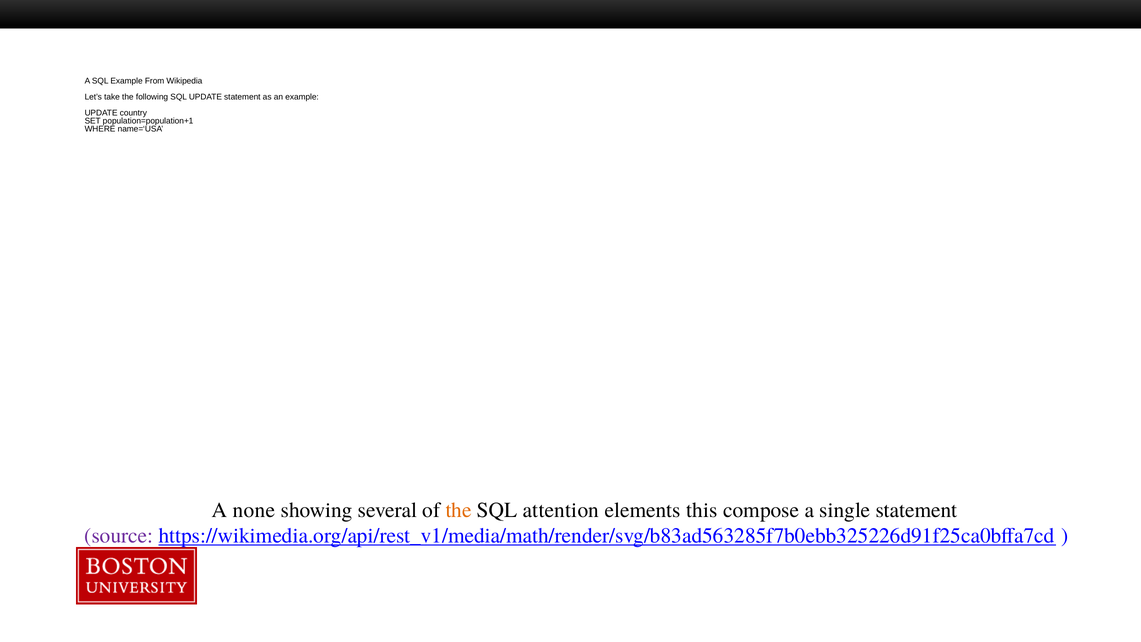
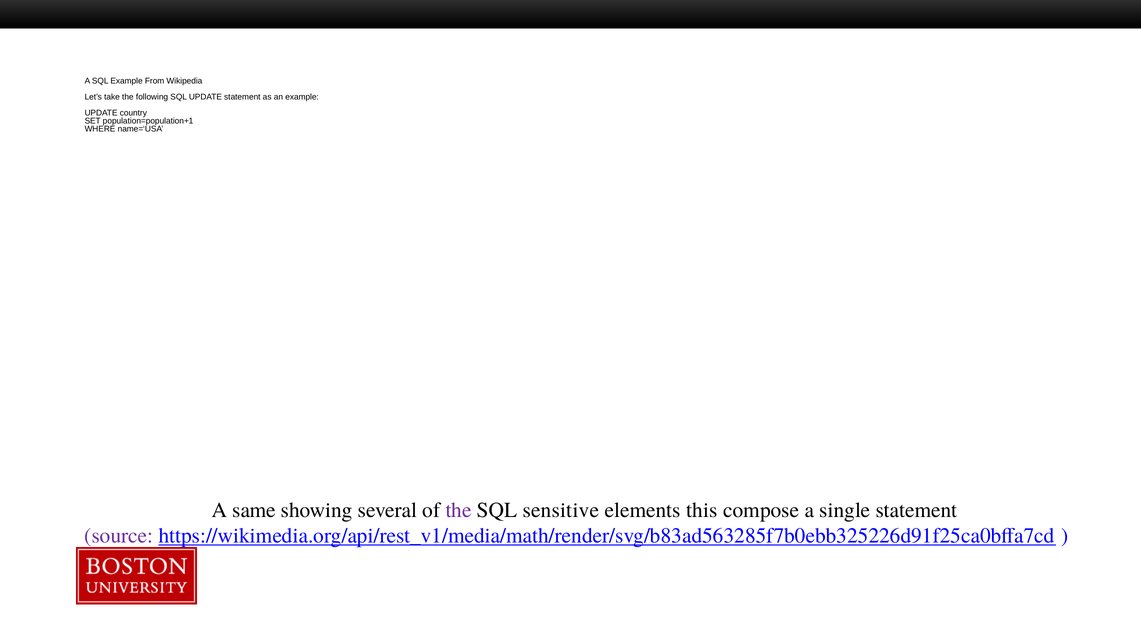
none: none -> same (254, 510)
the colour: orange -> purple (459, 510)
attention: attention -> sensitive (561, 510)
